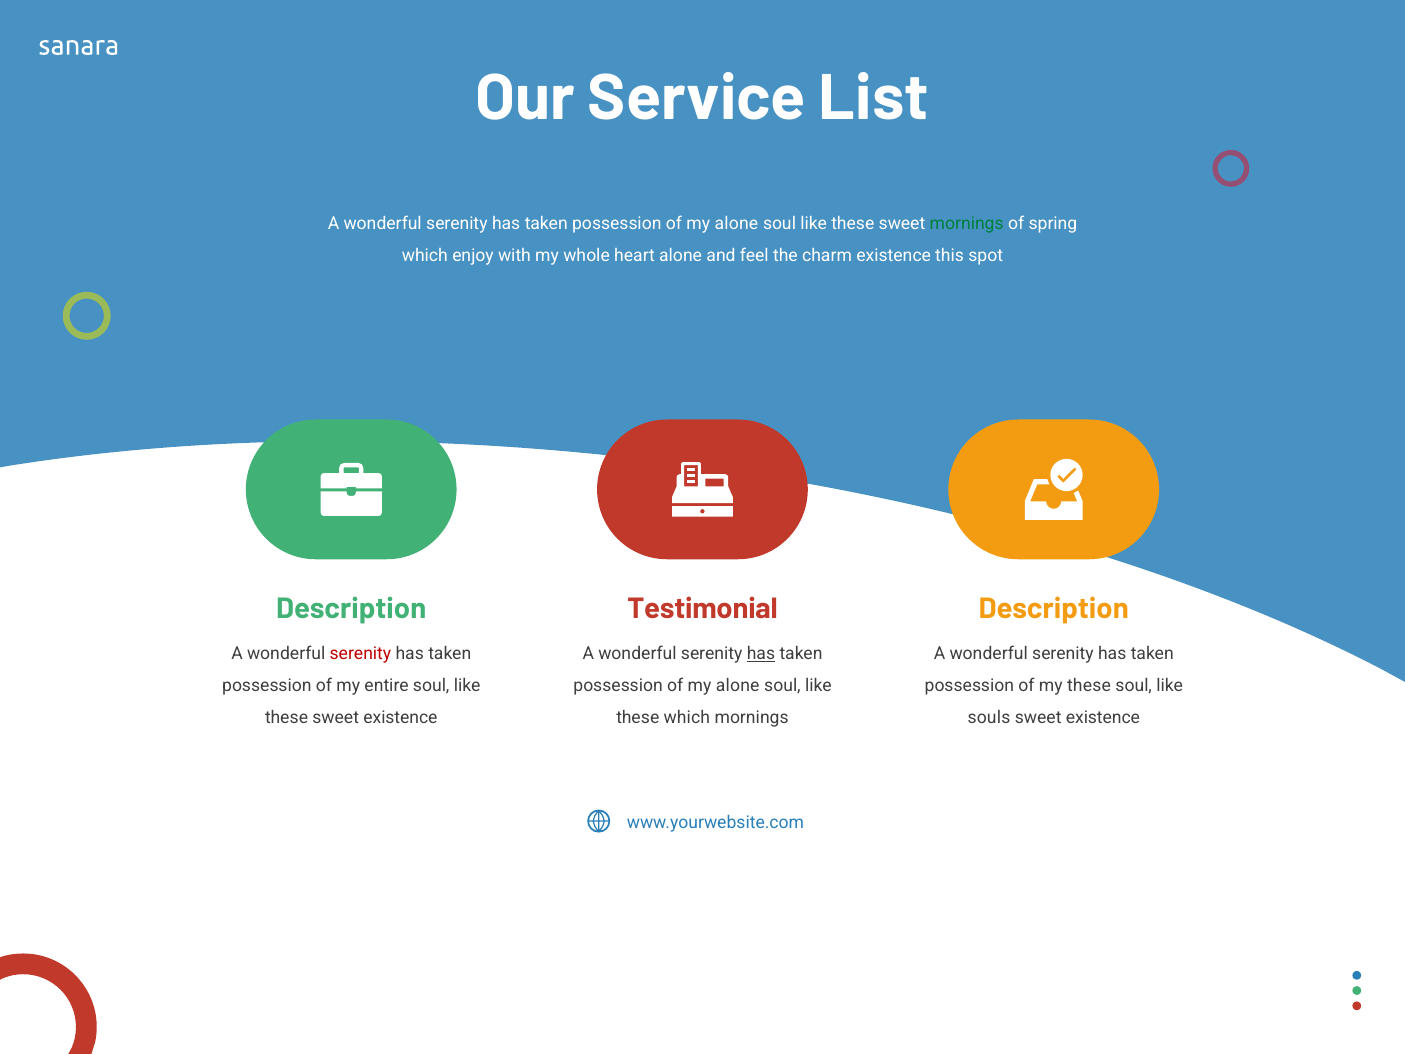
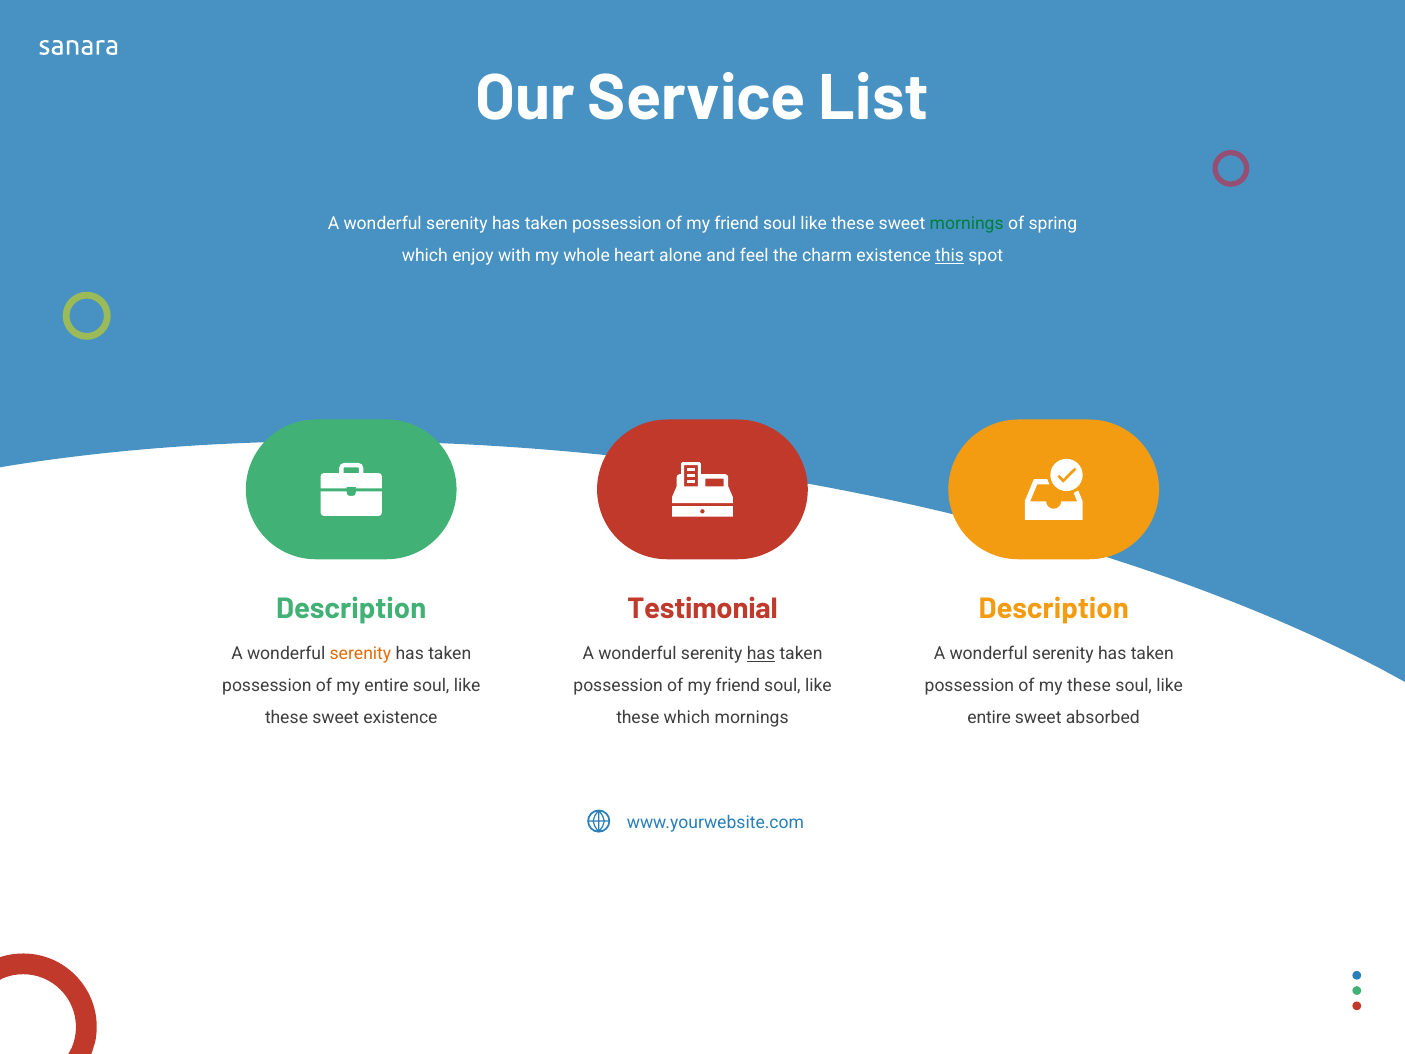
alone: alone -> friend (737, 224)
this underline: none -> present (950, 256)
serenity colour: red -> orange (360, 654)
alone: alone -> friend (738, 686)
souls: souls -> entire (989, 717)
existence: existence -> absorbed (1103, 717)
